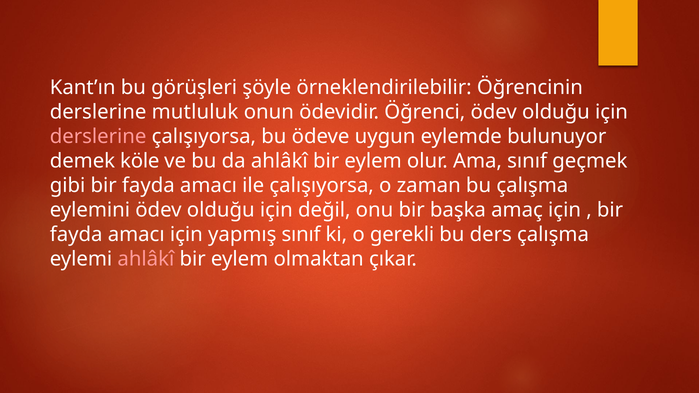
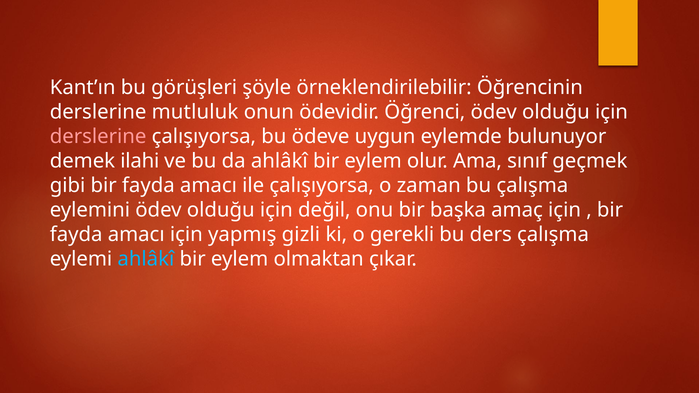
köle: köle -> ilahi (140, 161)
yapmış sınıf: sınıf -> gizli (301, 235)
ahlâkî colour: pink -> light blue (146, 259)
